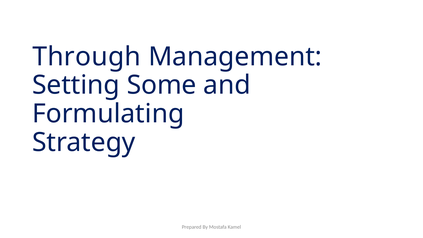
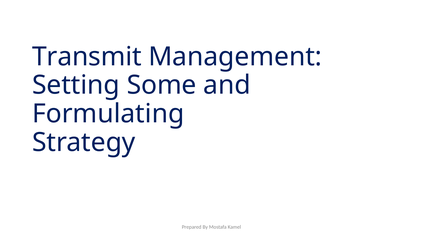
Through: Through -> Transmit (87, 57)
